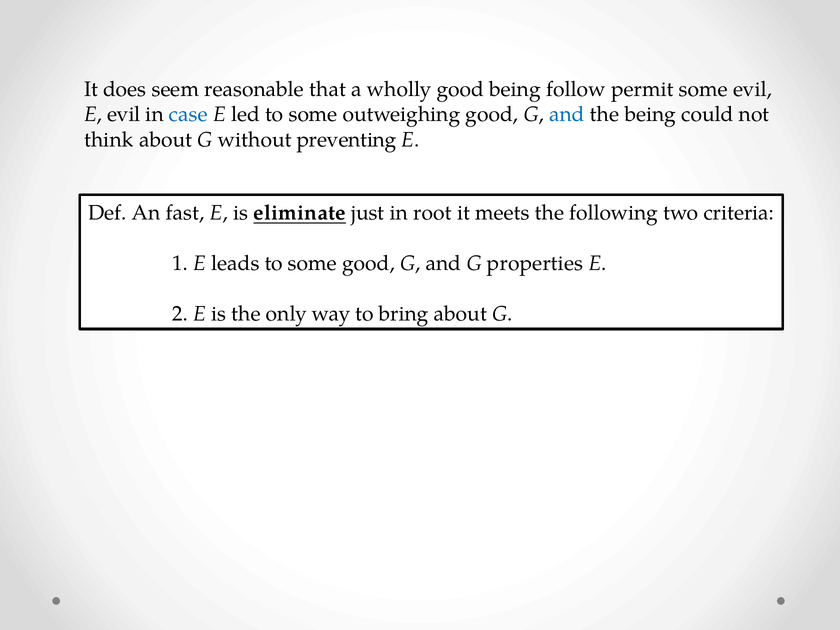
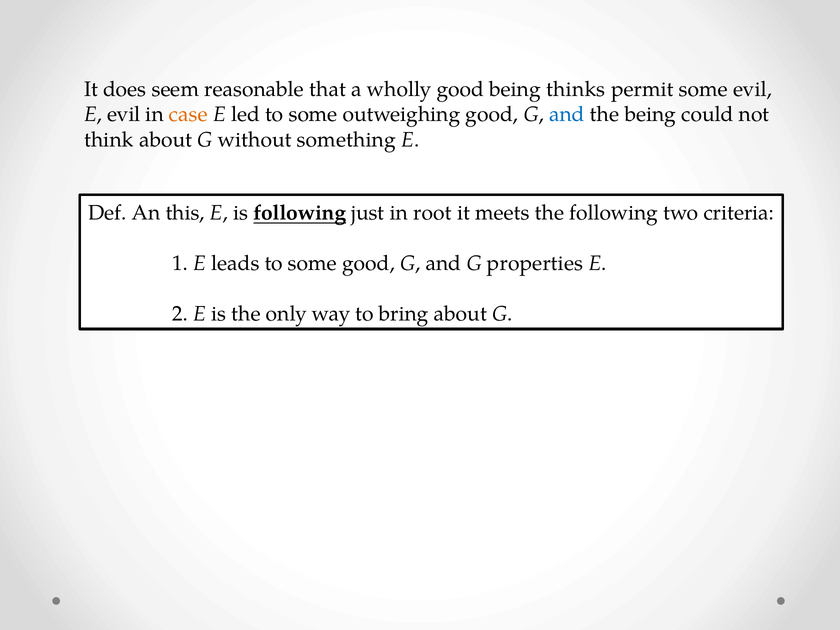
follow: follow -> thinks (576, 89)
case colour: blue -> orange (188, 115)
preventing: preventing -> something (346, 140)
fast: fast -> this (185, 213)
is eliminate: eliminate -> following (300, 213)
